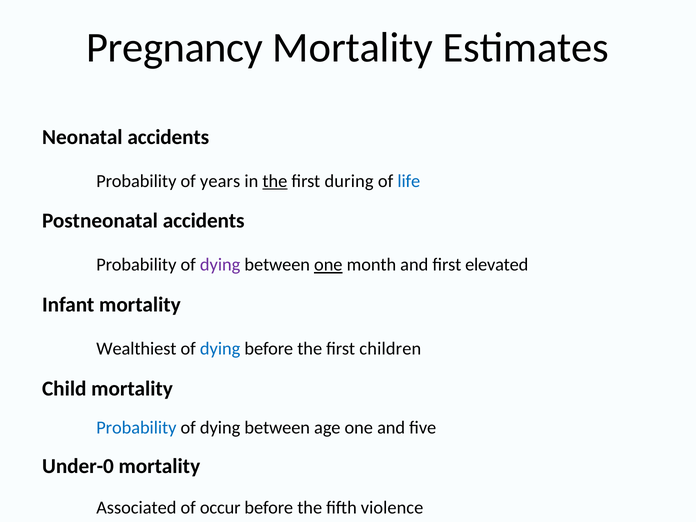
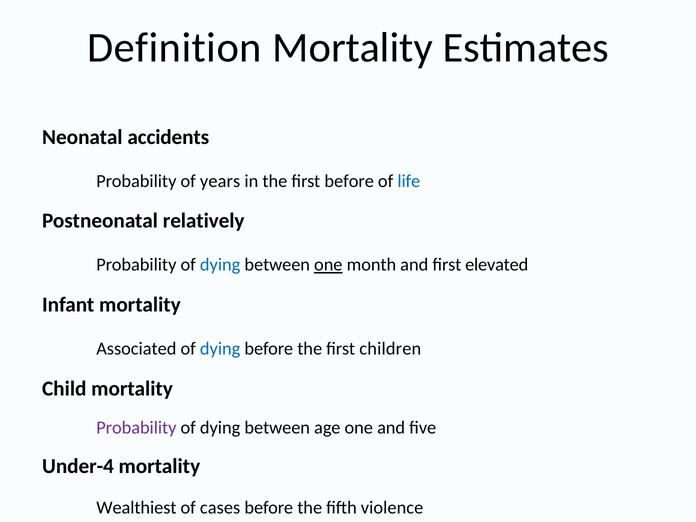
Pregnancy: Pregnancy -> Definition (174, 48)
the underline: present -> none (275, 181)
first during: during -> before (349, 181)
Postneonatal accidents: accidents -> relatively (204, 221)
dying colour: purple -> blue (220, 265)
Wealthiest: Wealthiest -> Associated (136, 349)
Probability colour: blue -> purple (136, 427)
Under-0: Under-0 -> Under-4 (78, 466)
Associated: Associated -> Wealthiest (136, 508)
occur: occur -> cases (220, 508)
